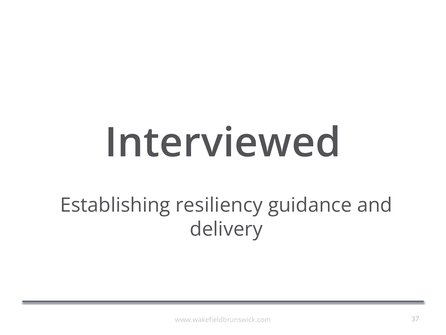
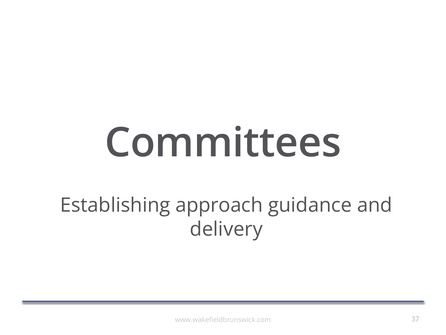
Interviewed: Interviewed -> Committees (223, 143)
resiliency: resiliency -> approach (219, 205)
